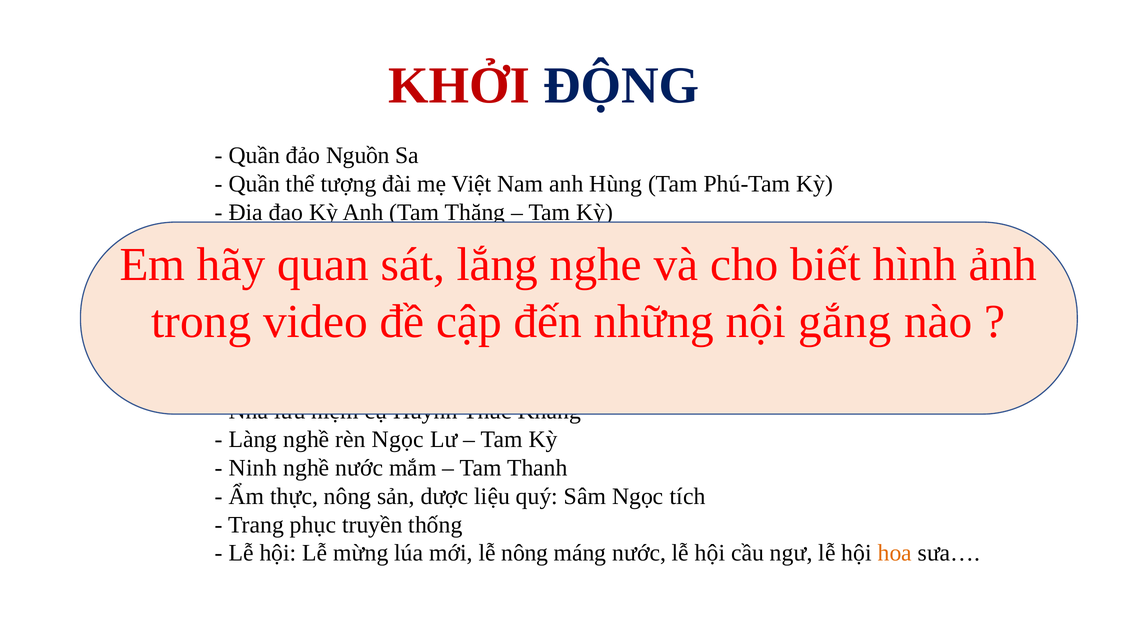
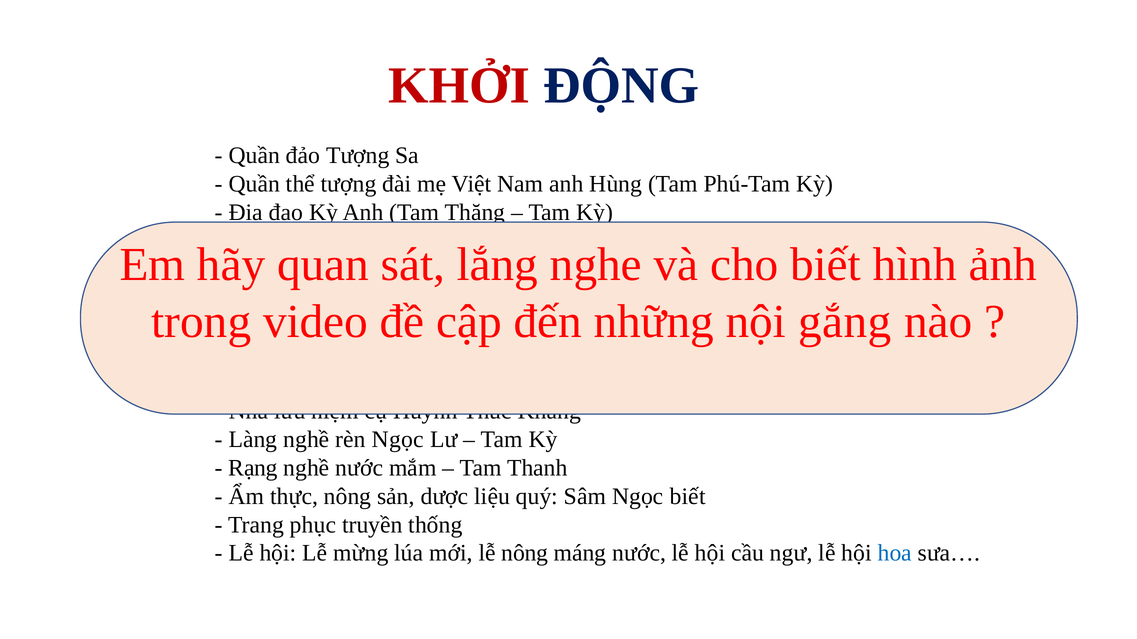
đảo Nguồn: Nguồn -> Tượng (358, 156)
Ninh: Ninh -> Rạng (253, 468)
Ngọc tích: tích -> biết (688, 497)
hoa colour: orange -> blue (895, 554)
